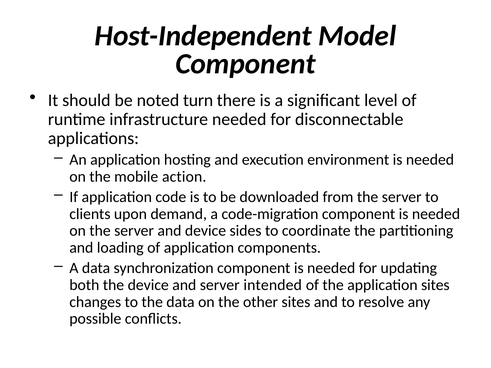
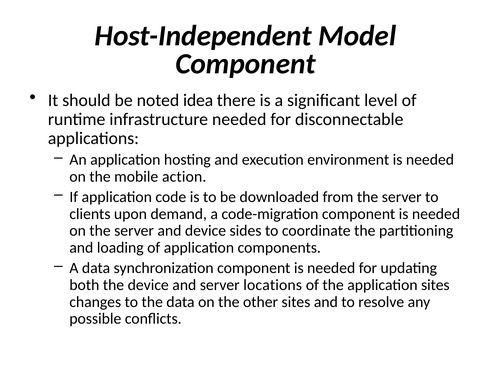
turn: turn -> idea (198, 100)
intended: intended -> locations (273, 285)
